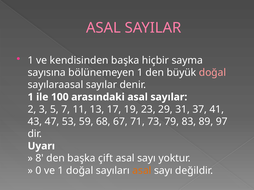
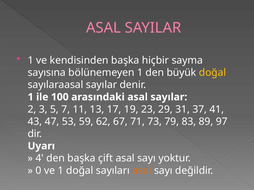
doğal colour: pink -> yellow (212, 73)
68: 68 -> 62 (103, 122)
8: 8 -> 4 (40, 159)
